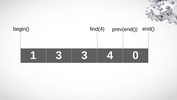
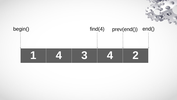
1 3: 3 -> 4 (59, 55)
0: 0 -> 2 (136, 55)
